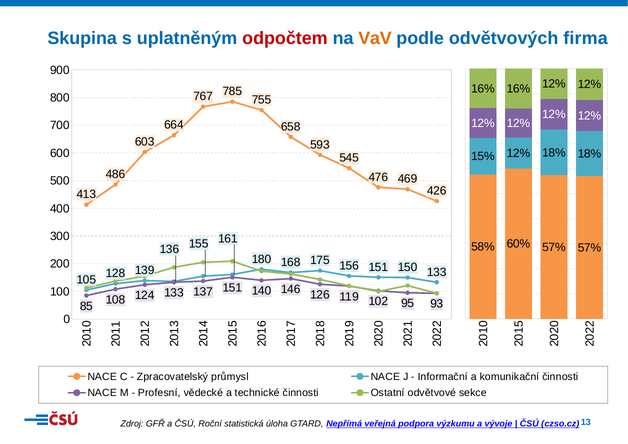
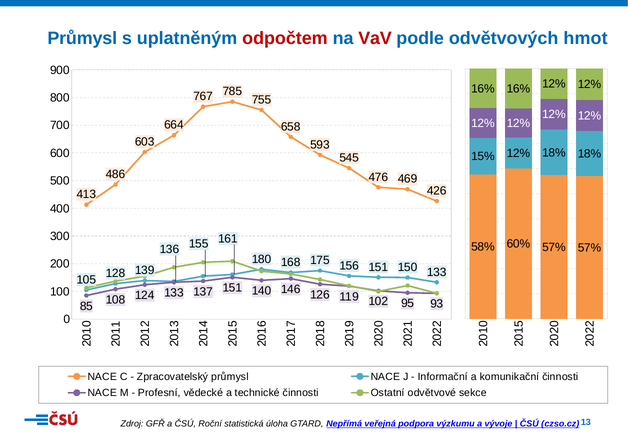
Skupina: Skupina -> Průmysl (82, 38)
VaV colour: orange -> red (375, 38)
firma: firma -> hmot (586, 38)
